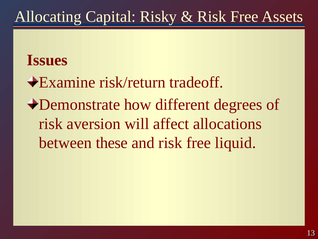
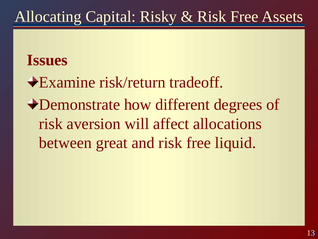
these: these -> great (112, 143)
